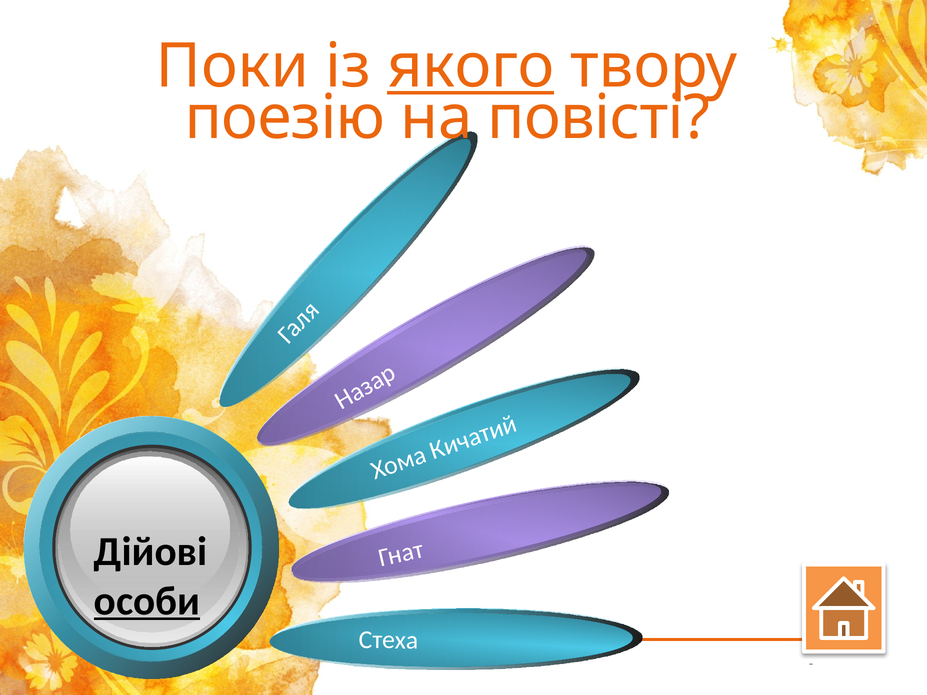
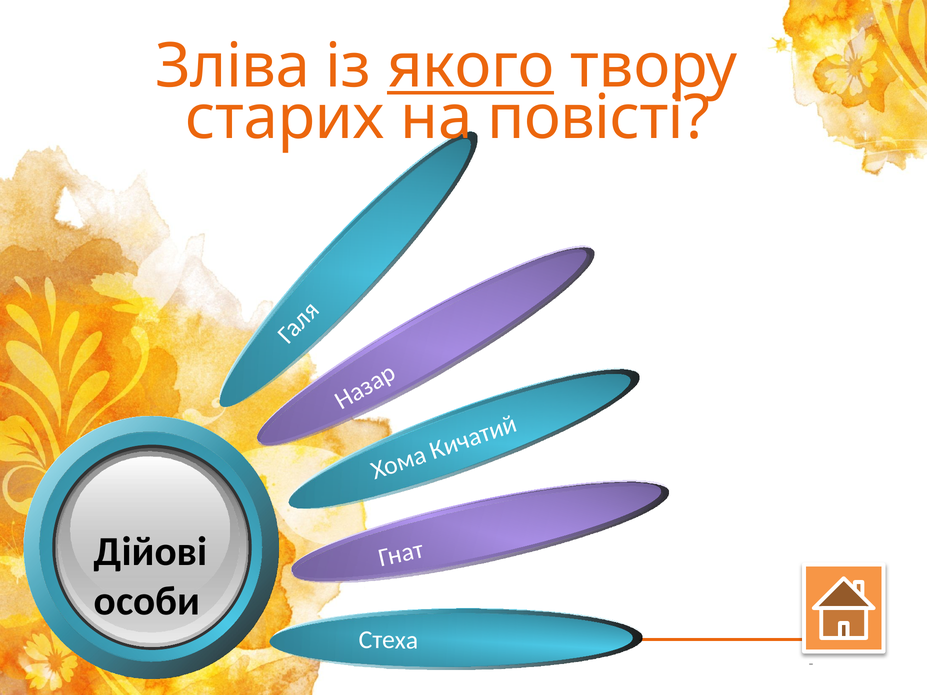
Поки: Поки -> Зліва (233, 66)
поезію: поезію -> старих (285, 118)
особи underline: present -> none (147, 601)
